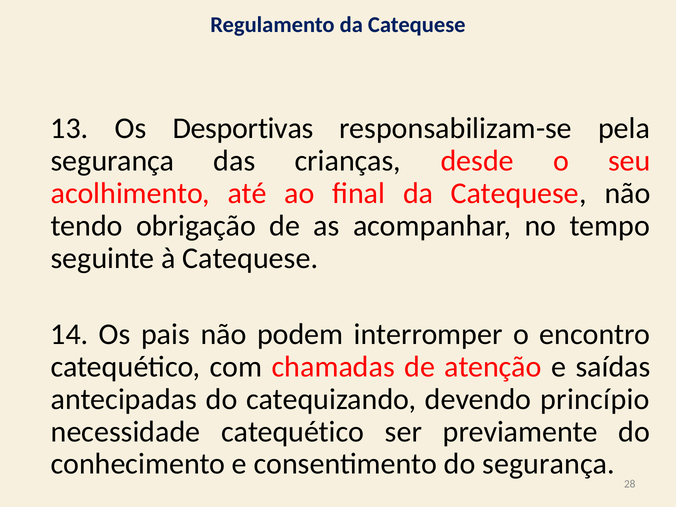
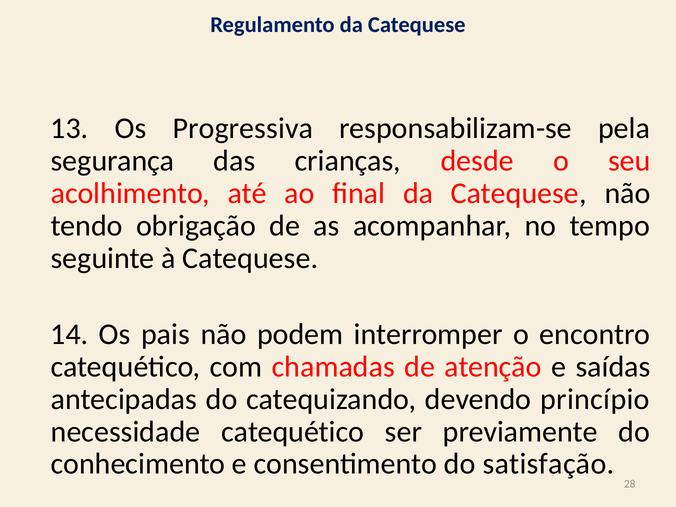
Desportivas: Desportivas -> Progressiva (243, 129)
do segurança: segurança -> satisfação (548, 464)
